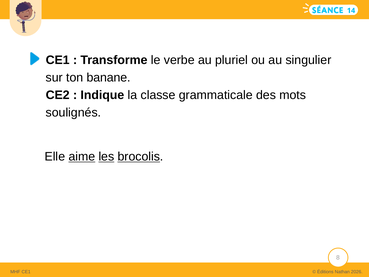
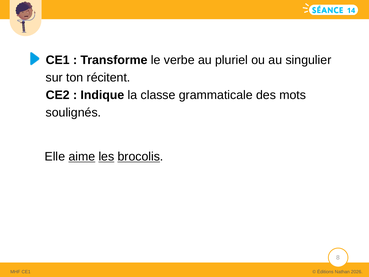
banane: banane -> récitent (109, 78)
